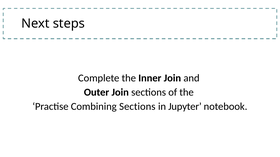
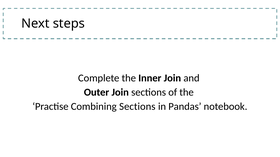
Jupyter: Jupyter -> Pandas (185, 107)
